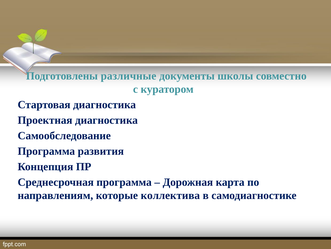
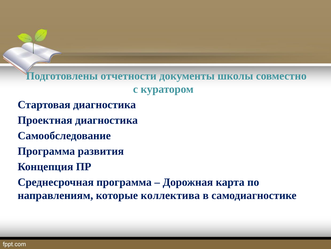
различные: различные -> отчетности (129, 76)
